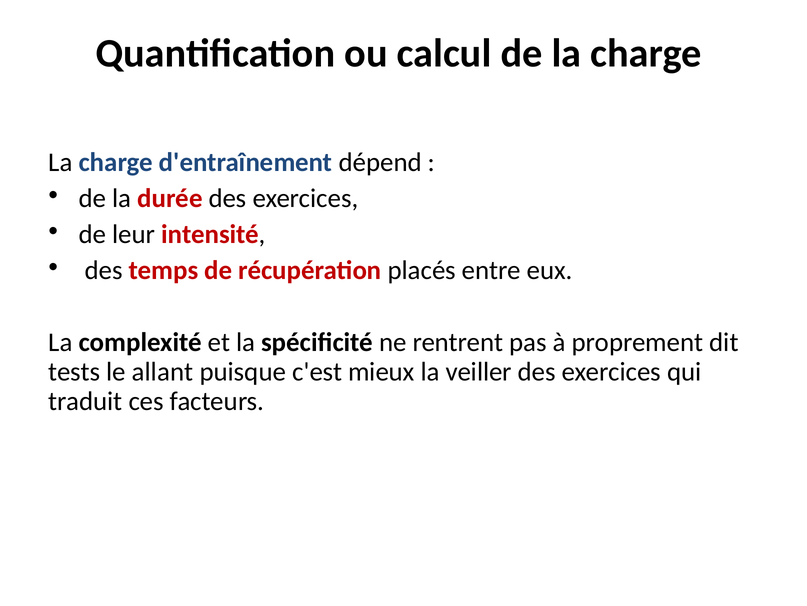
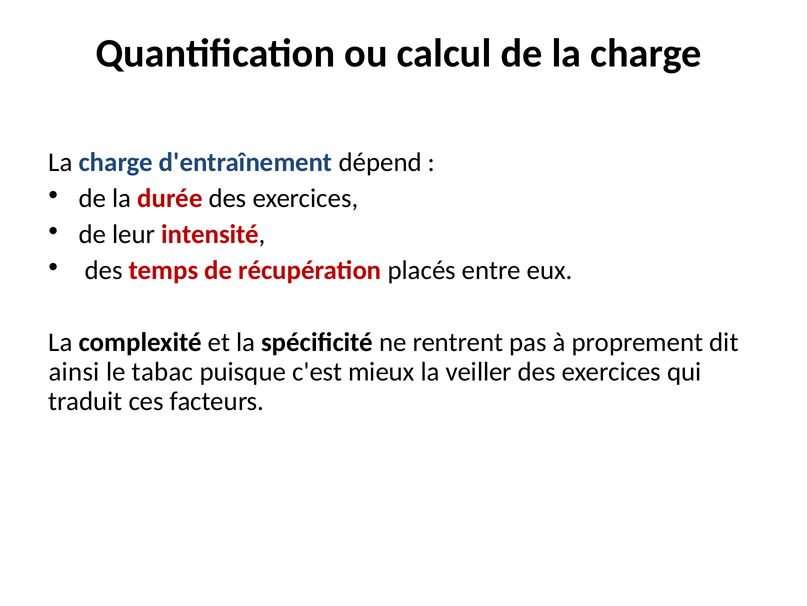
tests: tests -> ainsi (74, 371)
allant: allant -> tabac (162, 371)
